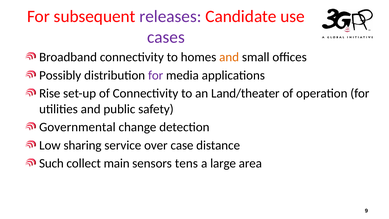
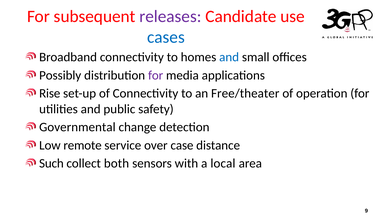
cases colour: purple -> blue (166, 37)
and colour: orange -> blue (229, 57)
Land/theater: Land/theater -> Free/theater (245, 93)
sharing: sharing -> remote (83, 145)
main: main -> both (116, 163)
tens: tens -> with (186, 163)
large: large -> local (223, 163)
